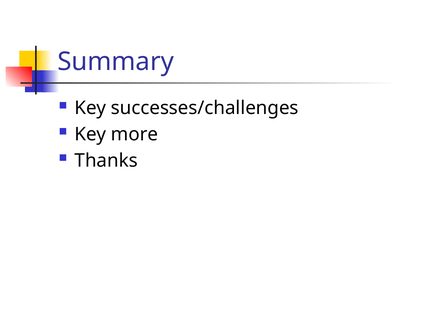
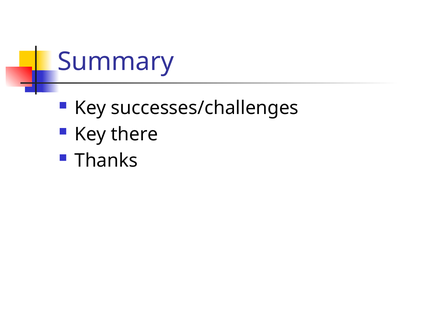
more: more -> there (135, 134)
